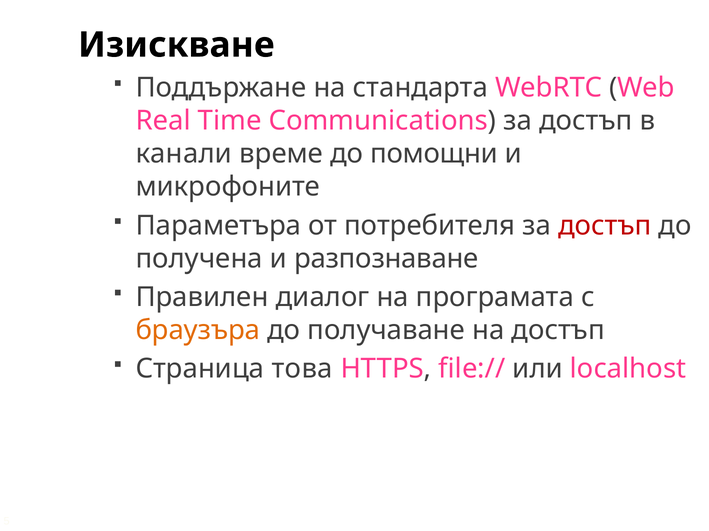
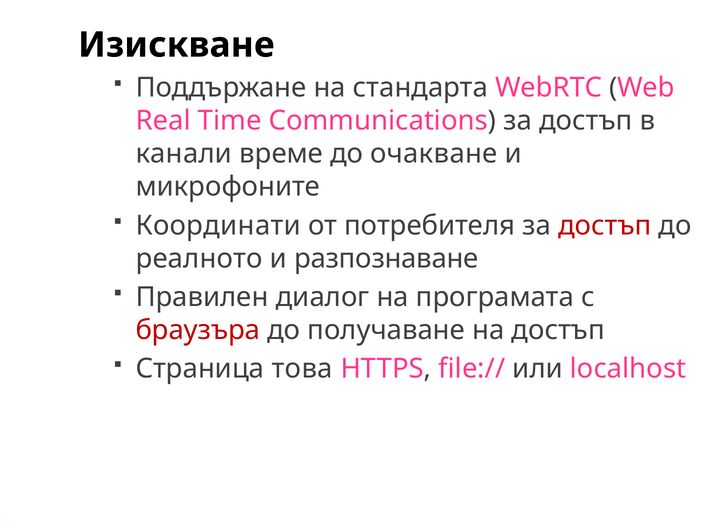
помощни: помощни -> очакване (434, 154)
Параметъра: Параметъра -> Координати (218, 226)
получена: получена -> реалното (199, 259)
браузъра colour: orange -> red (198, 331)
